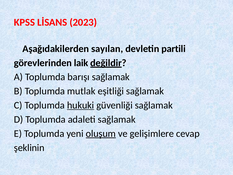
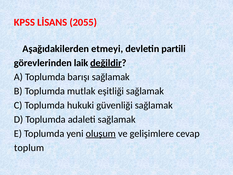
2023: 2023 -> 2055 (83, 22)
sayılan: sayılan -> etmeyi (107, 49)
hukuki underline: present -> none (81, 105)
şeklinin: şeklinin -> toplum (29, 147)
